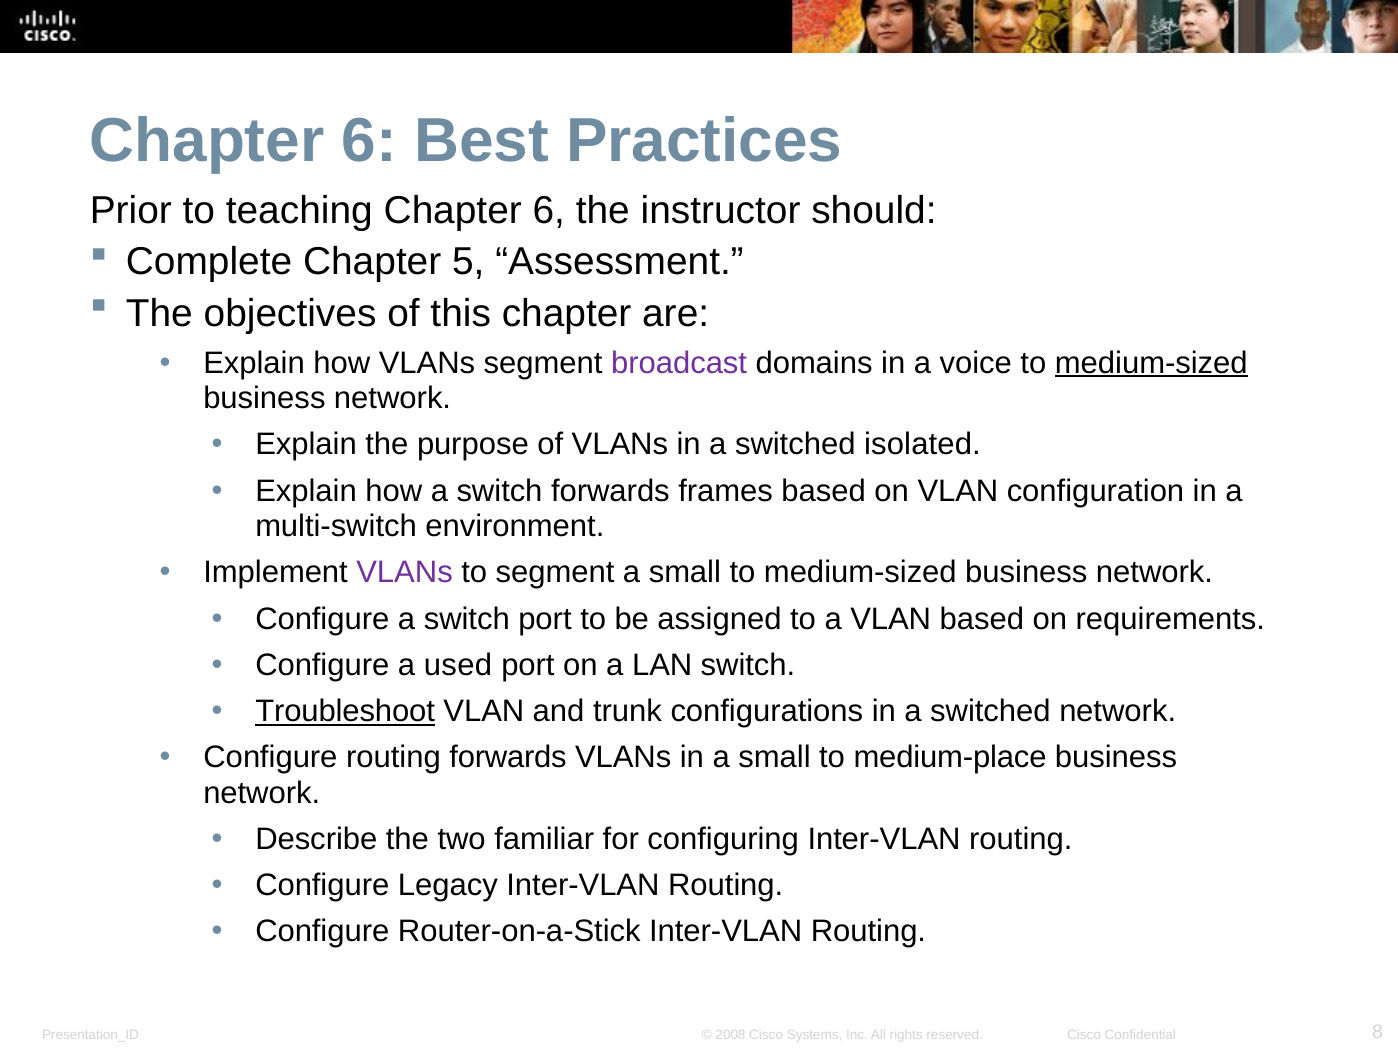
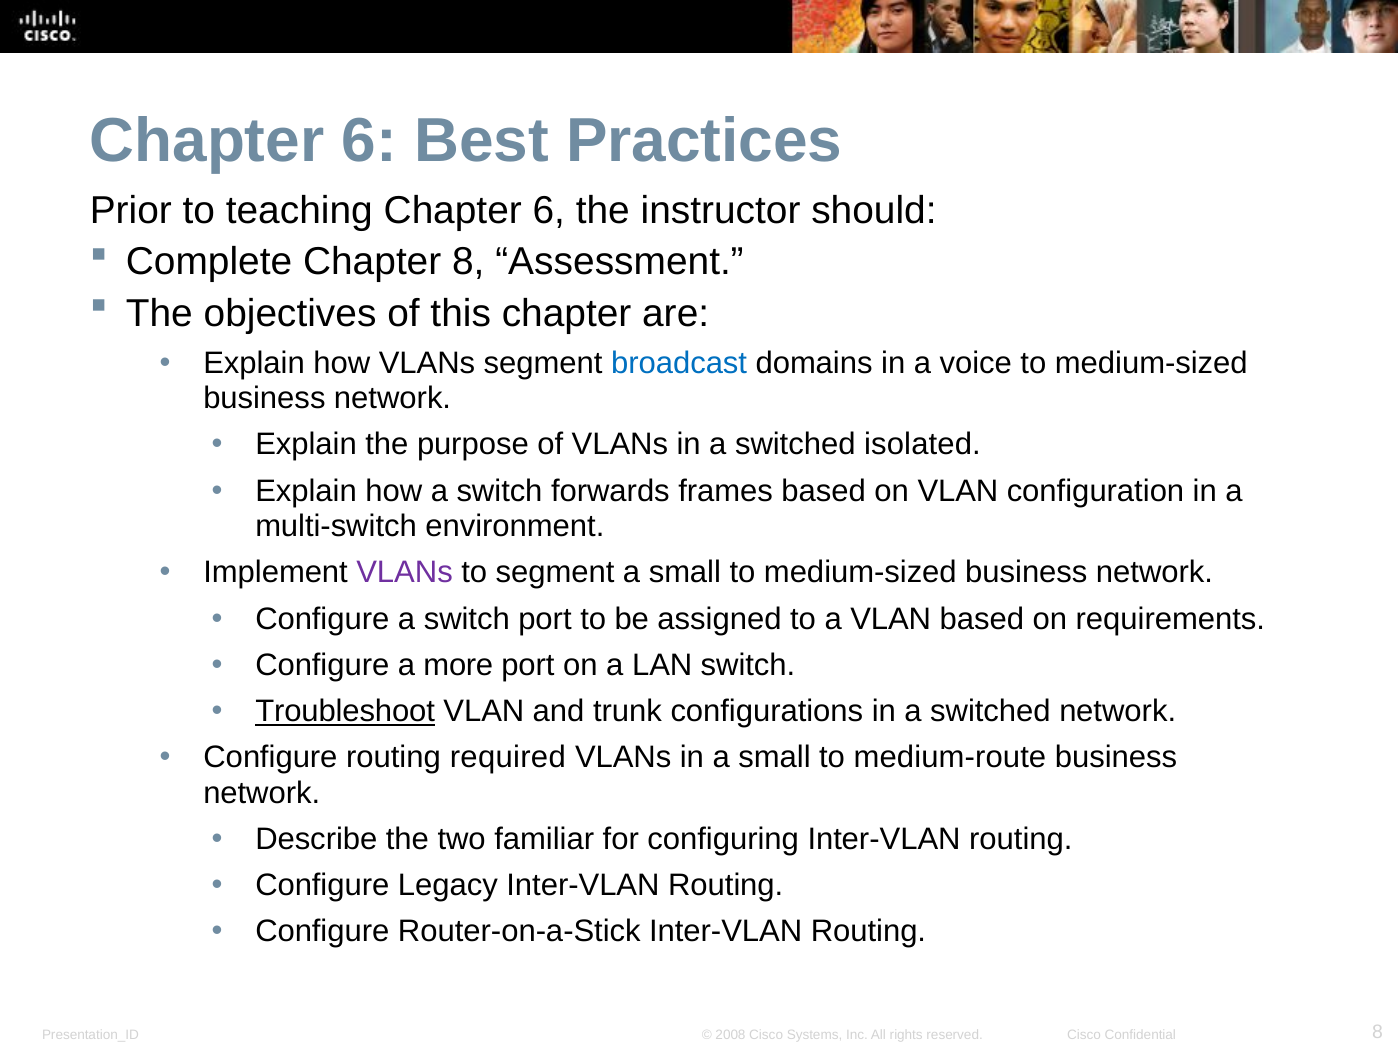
Chapter 5: 5 -> 8 (468, 262)
broadcast colour: purple -> blue (679, 363)
medium-sized underline: present -> none (1151, 363)
used: used -> more (458, 665)
routing forwards: forwards -> required (508, 758)
medium-place: medium-place -> medium-route (950, 758)
